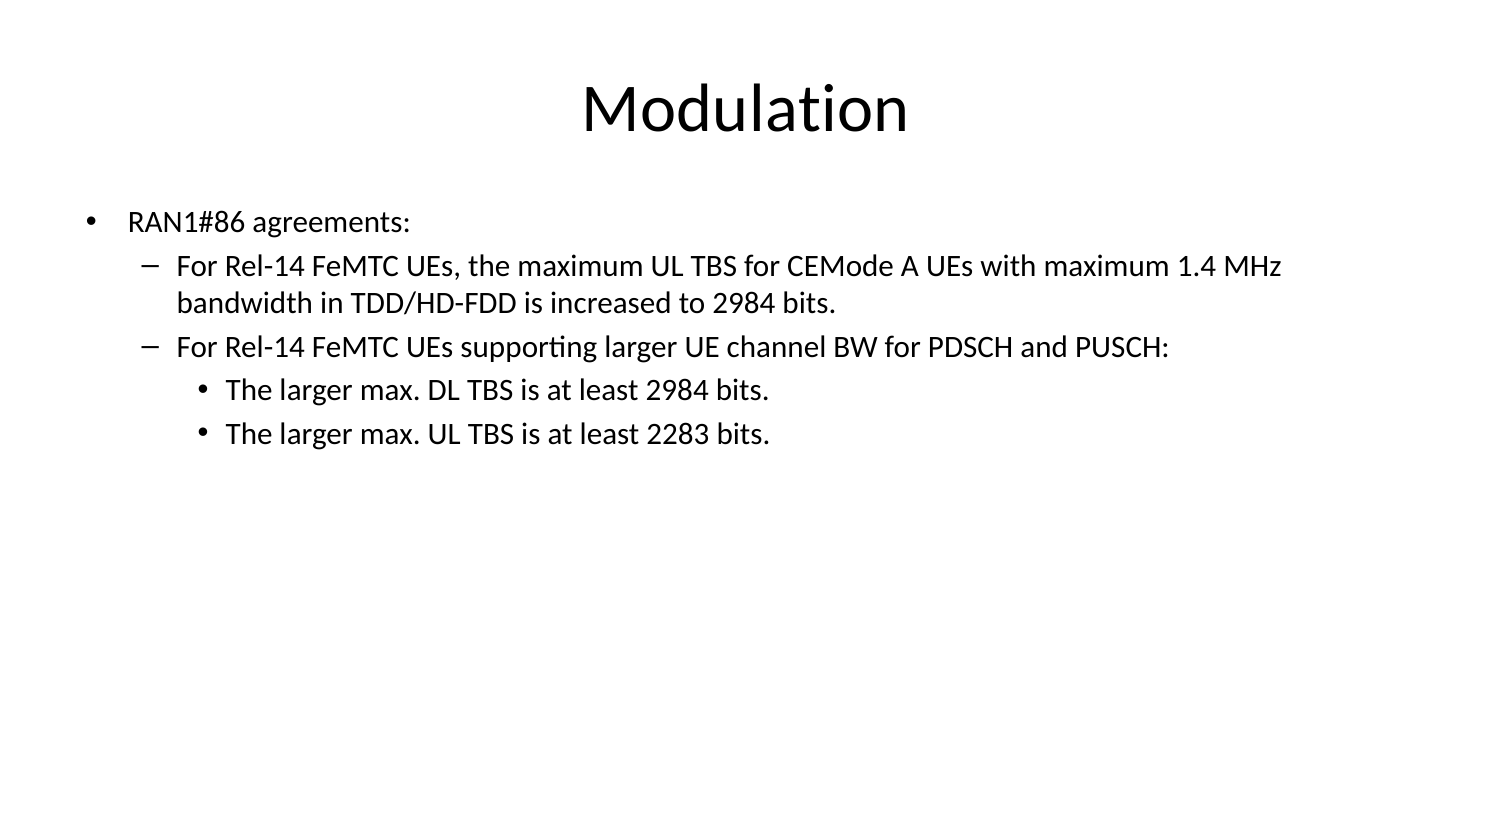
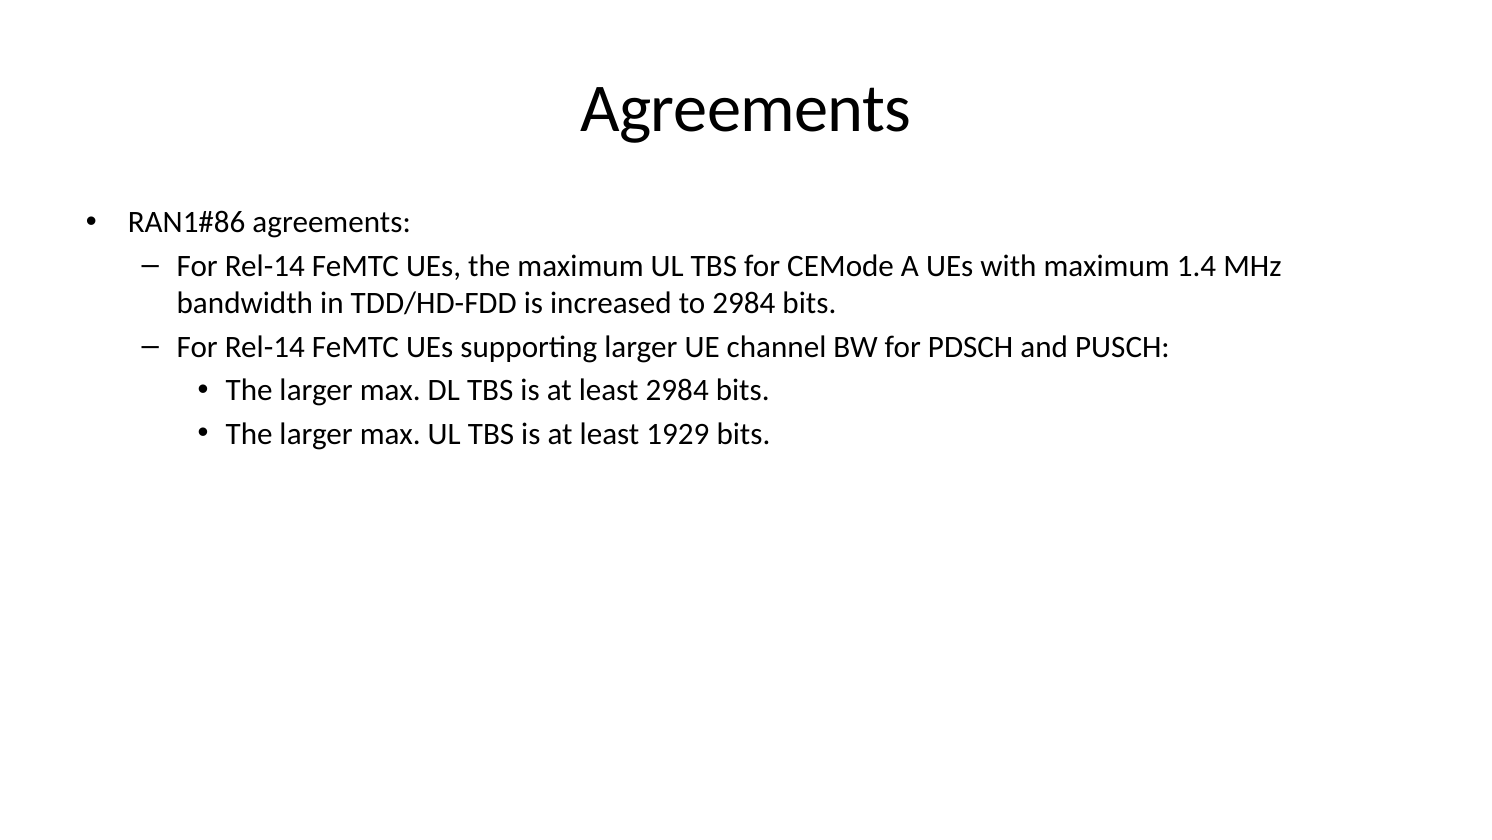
Modulation: Modulation -> Agreements (746, 108)
2283: 2283 -> 1929 (678, 434)
